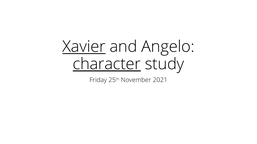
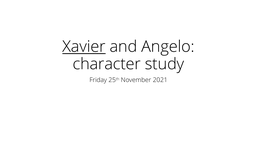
character underline: present -> none (107, 64)
